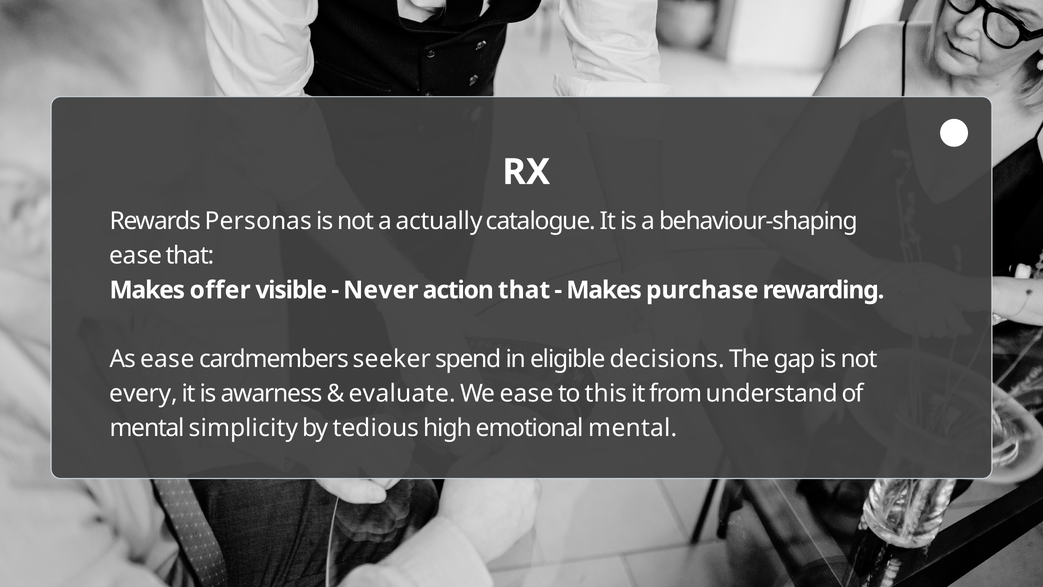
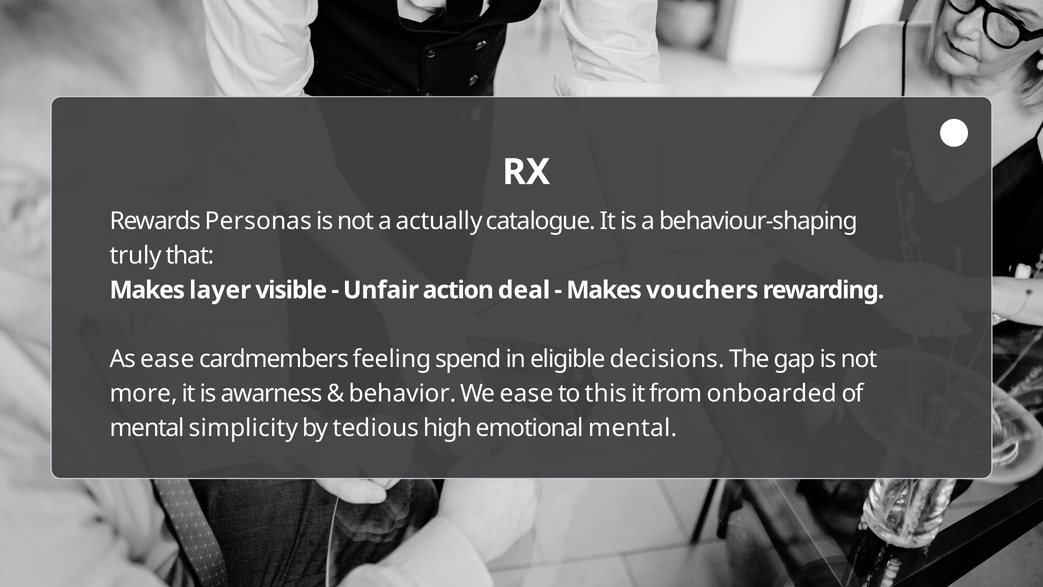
ease: ease -> truly (136, 256)
offer: offer -> layer (220, 290)
Never: Never -> Unfair (381, 290)
action that: that -> deal (524, 290)
purchase: purchase -> vouchers (702, 290)
seeker: seeker -> feeling (392, 359)
every: every -> more (144, 393)
evaluate: evaluate -> behavior (402, 393)
understand: understand -> onboarded (772, 393)
